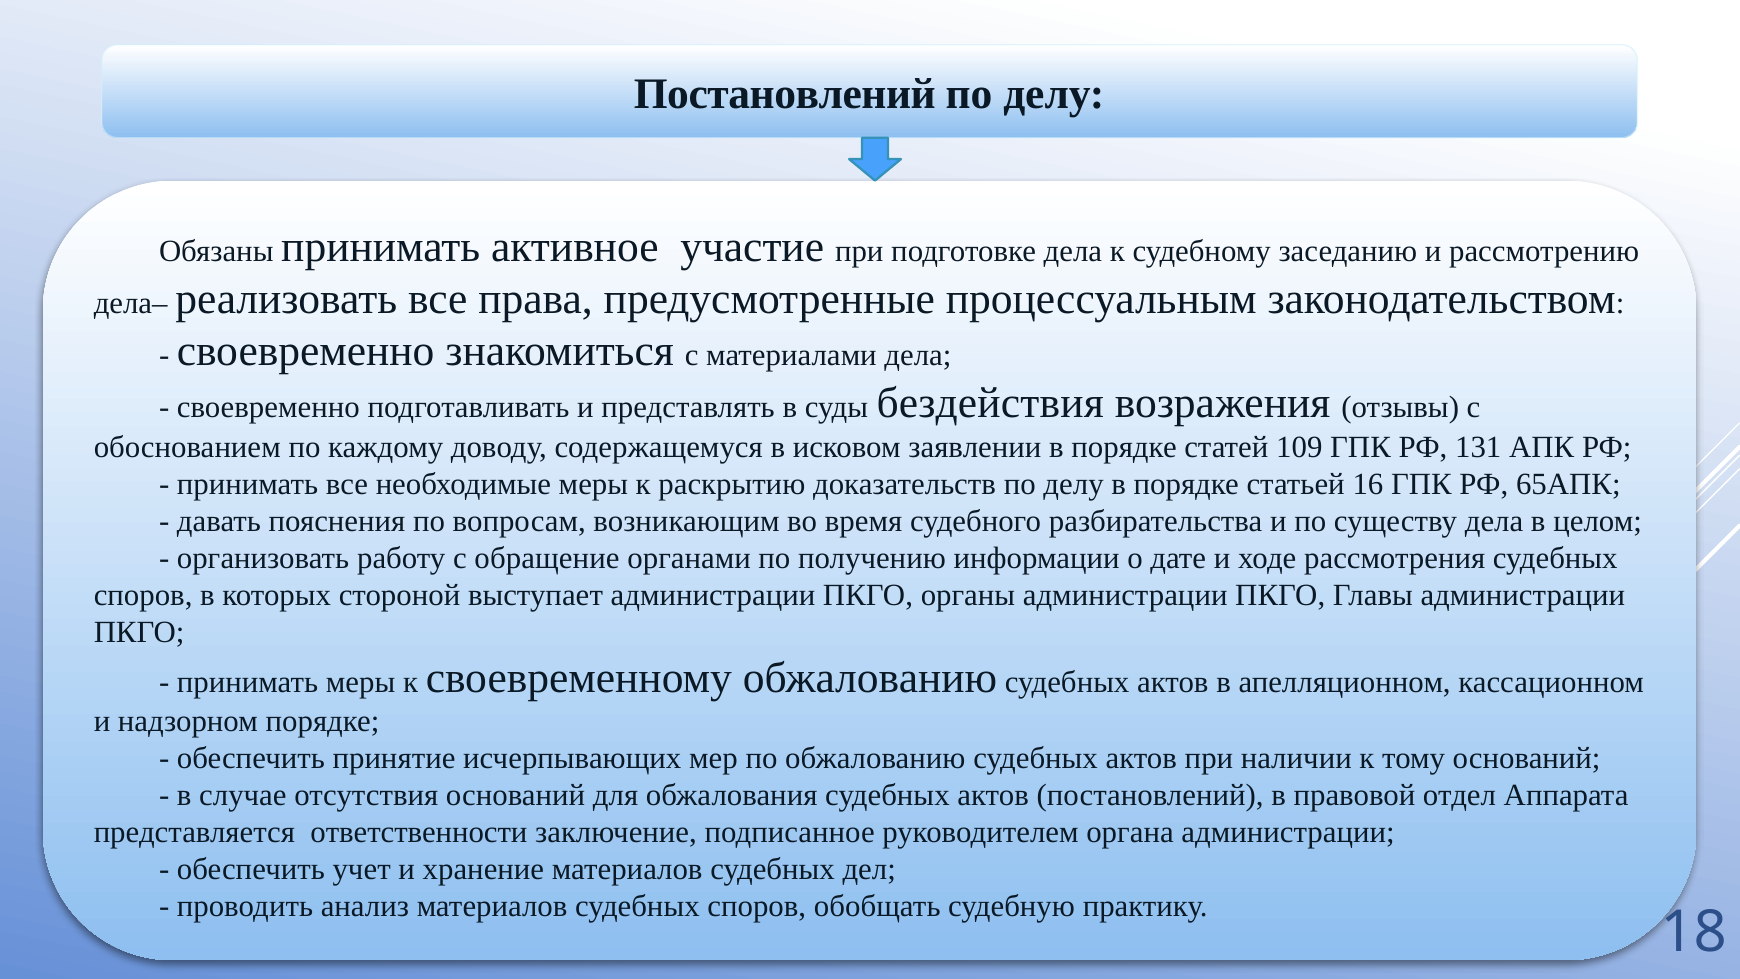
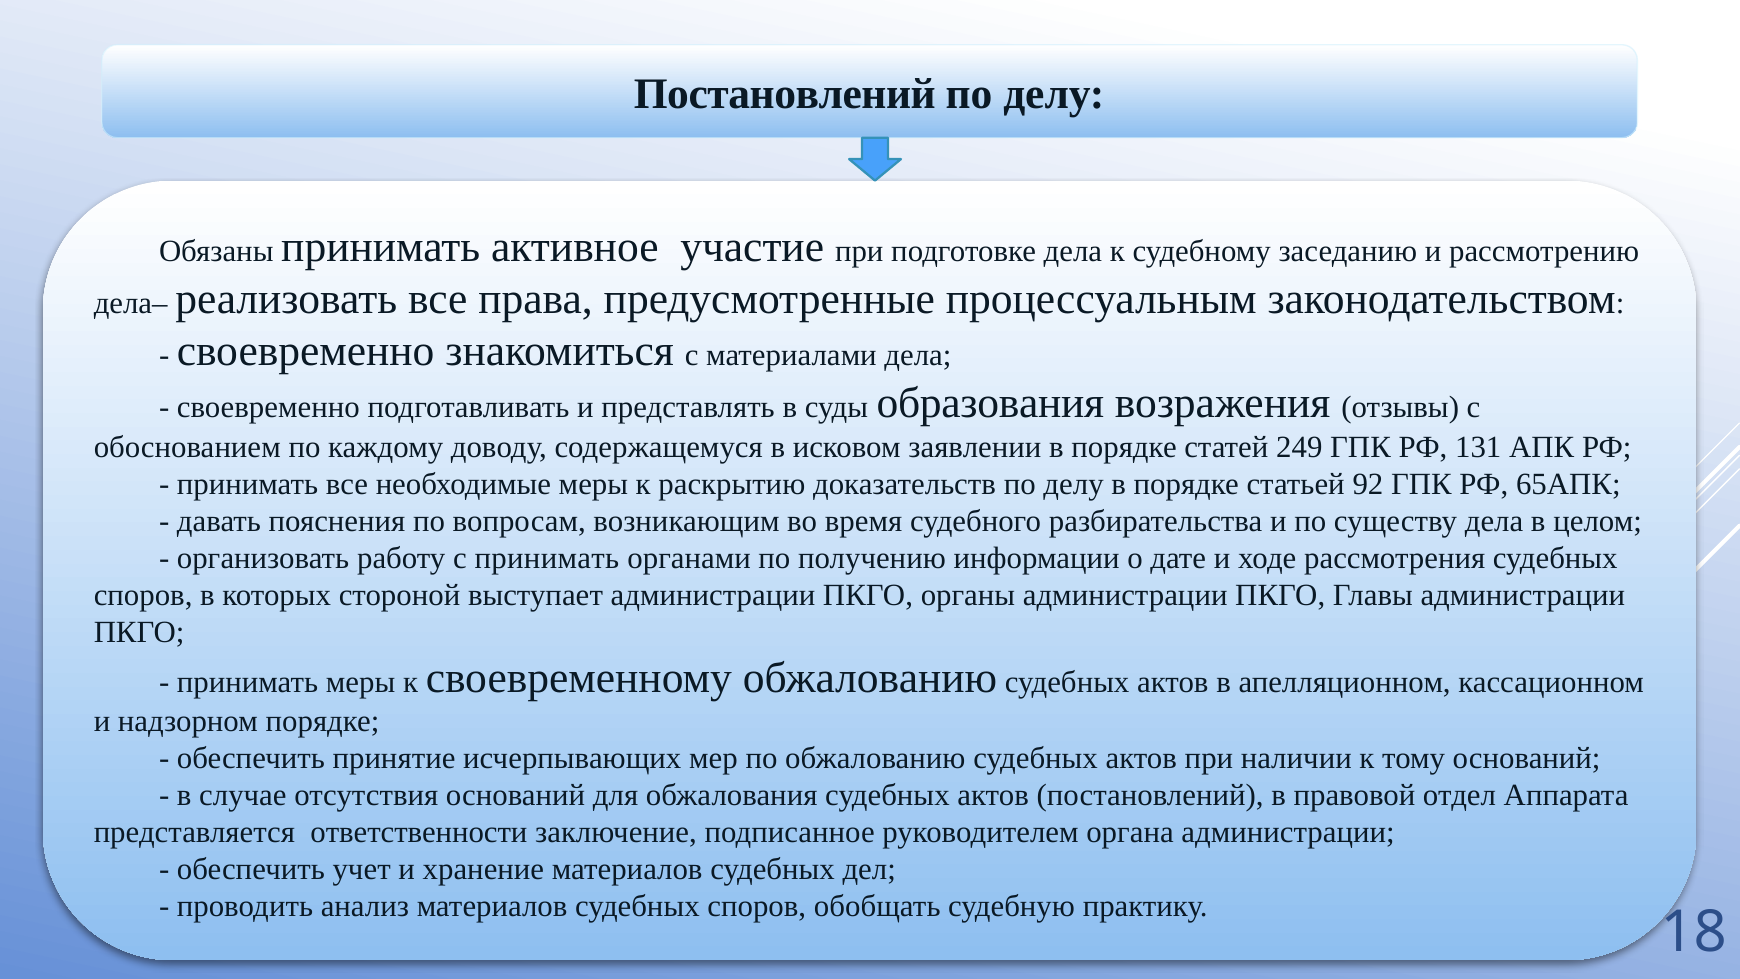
бездействия: бездействия -> образования (990, 403)
109: 109 -> 249 (1299, 447)
16: 16 -> 92 (1368, 484)
с обращение: обращение -> принимать (547, 558)
